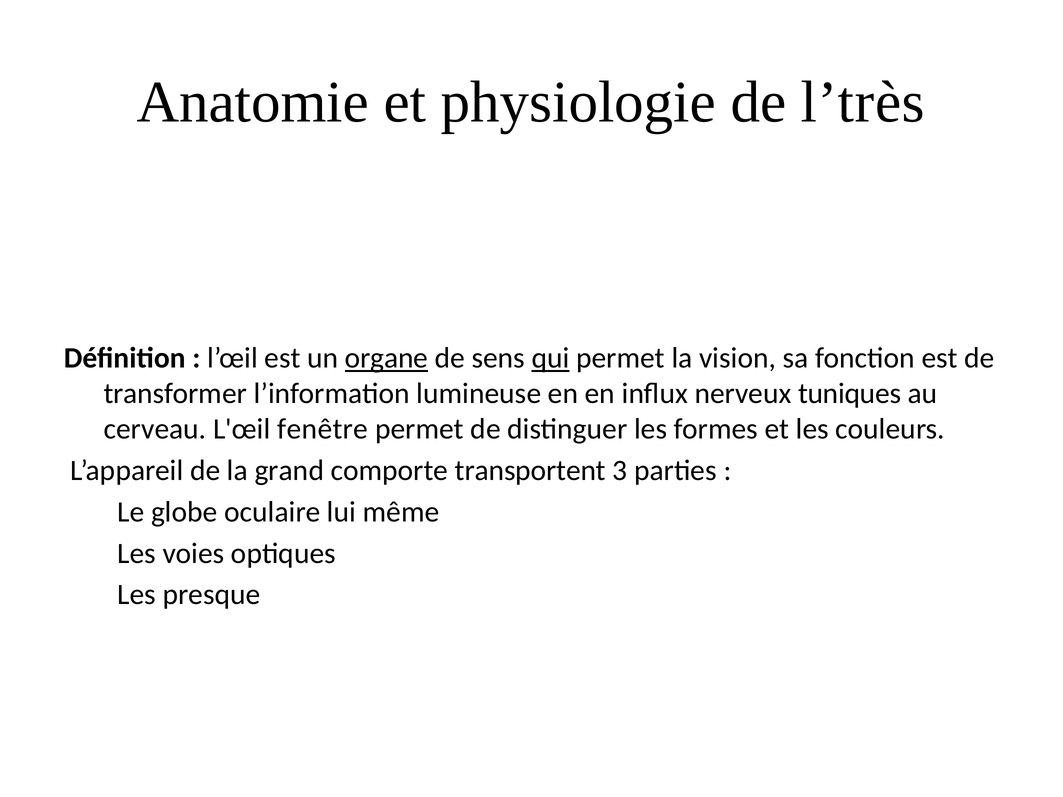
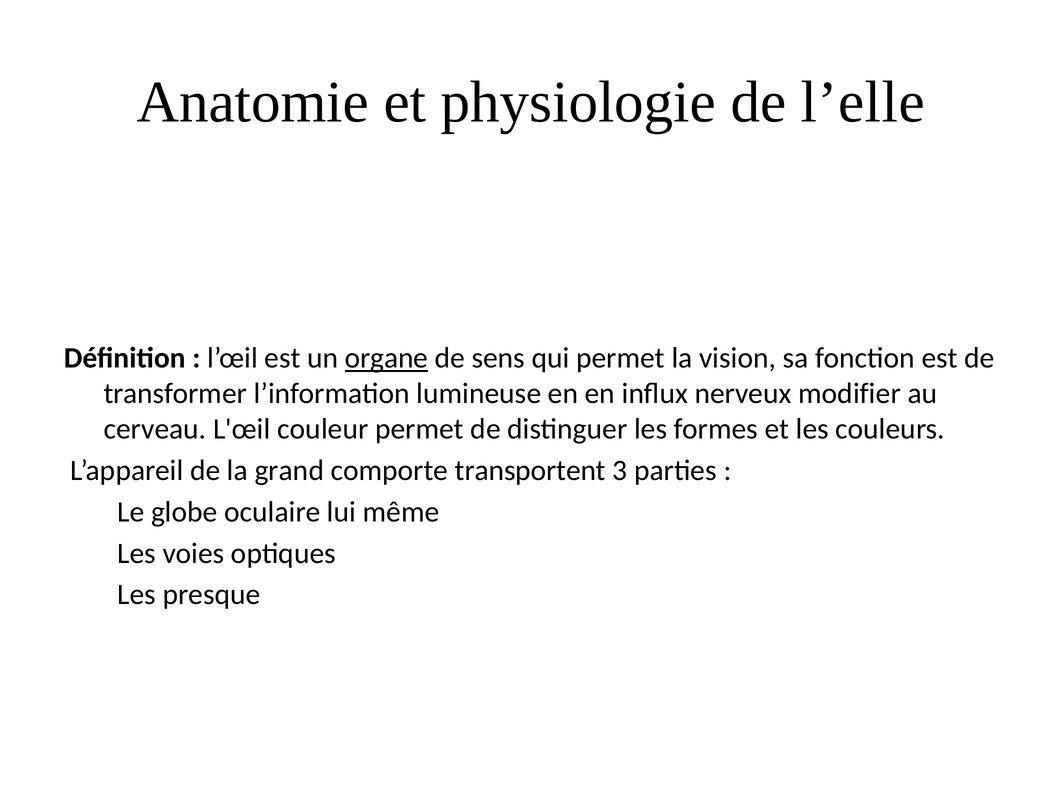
l’très: l’très -> l’elle (863, 102)
qui underline: present -> none (551, 358)
tuniques: tuniques -> modifier (849, 394)
fenêtre: fenêtre -> couleur (323, 429)
